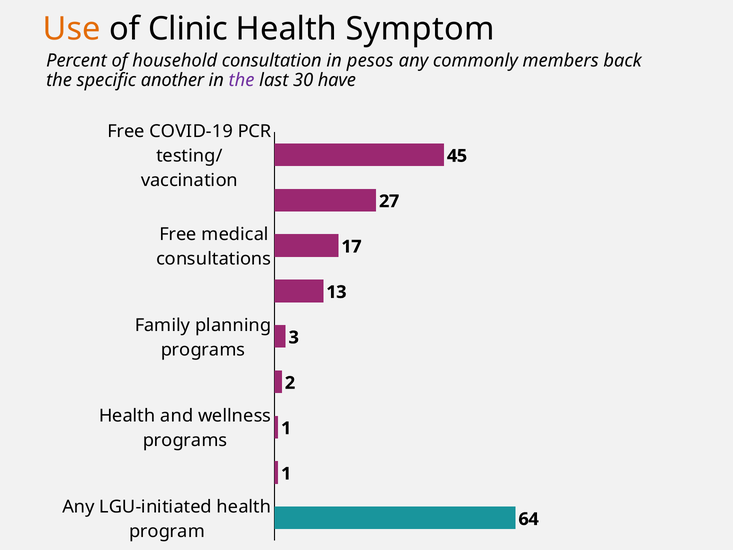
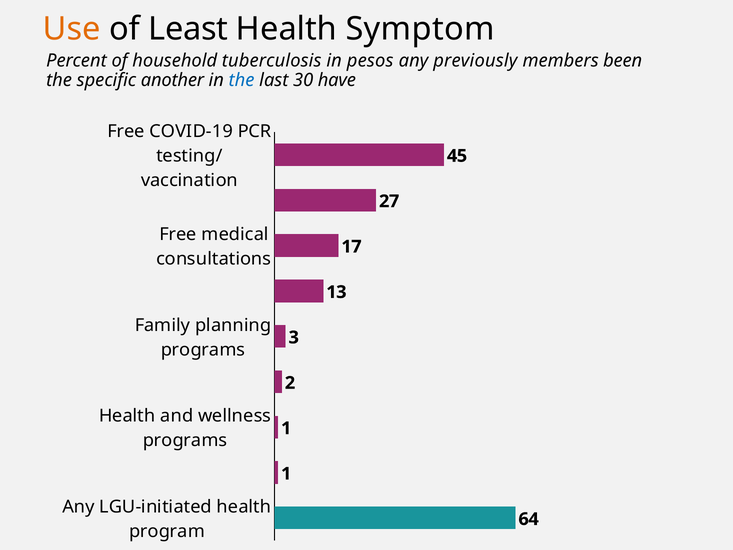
Clinic: Clinic -> Least (188, 29)
consultation: consultation -> tuberculosis (272, 61)
commonly: commonly -> previously (475, 61)
back: back -> been (623, 61)
the colour: purple -> blue (242, 80)
